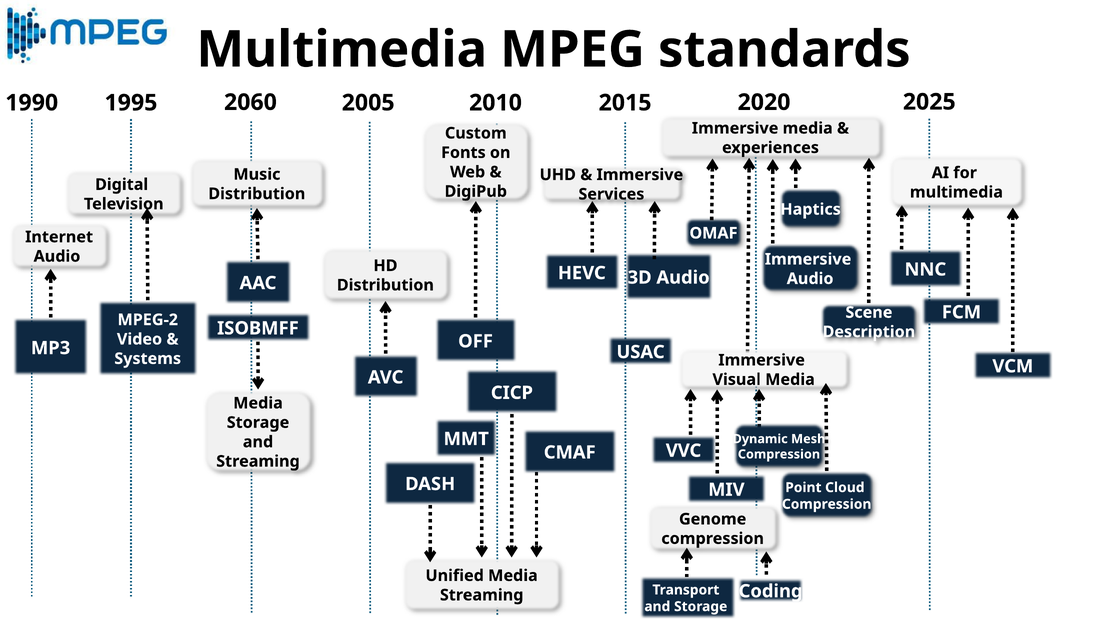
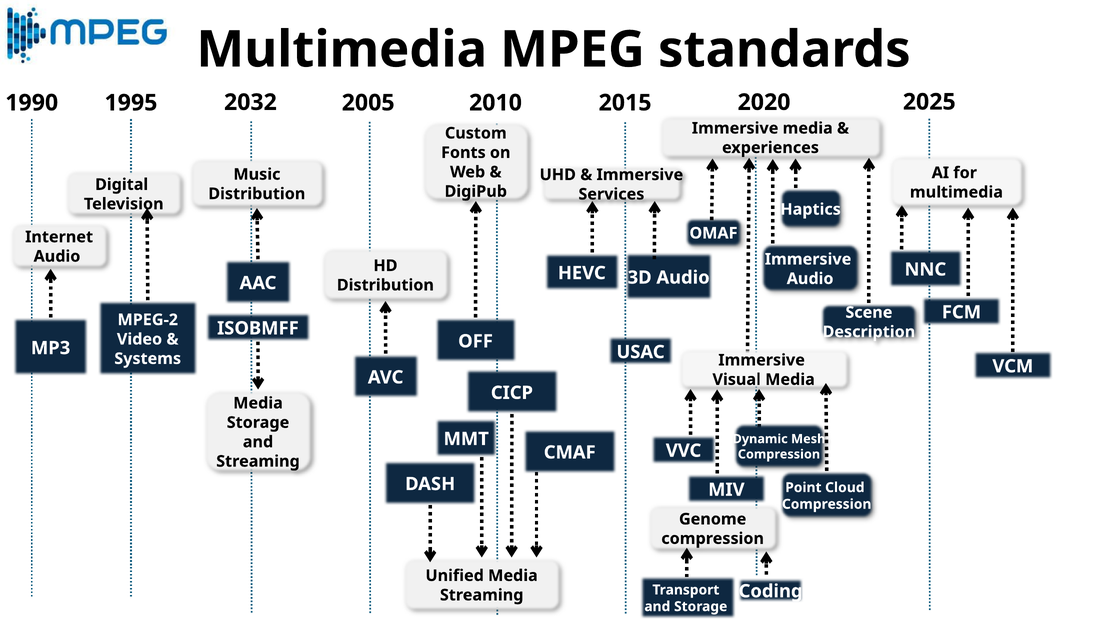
2060: 2060 -> 2032 (250, 102)
